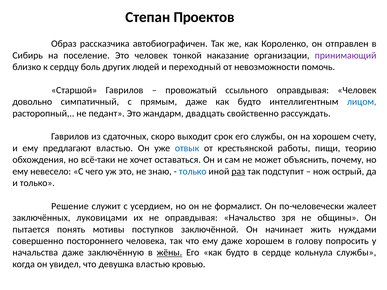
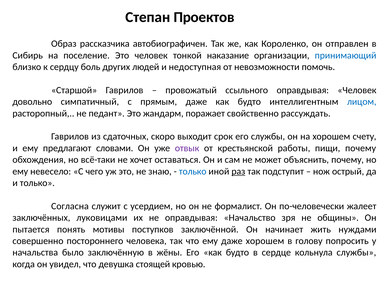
принимающий colour: purple -> blue (346, 55)
переходный: переходный -> недоступная (195, 67)
двадцать: двадцать -> поражает (205, 113)
предлагают властью: властью -> словами (115, 148)
отвык colour: blue -> purple (187, 148)
пищи теорию: теорию -> почему (361, 148)
Решение: Решение -> Согласна (70, 206)
начальства даже: даже -> было (73, 253)
жёны underline: present -> none (169, 253)
девушка властью: властью -> стоящей (153, 264)
